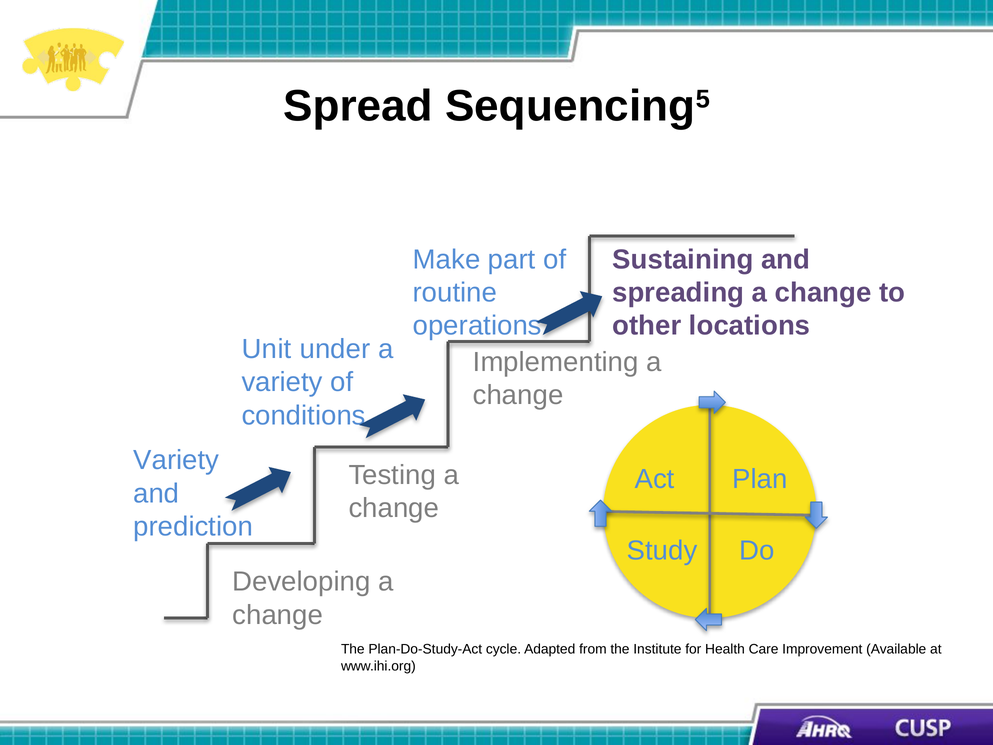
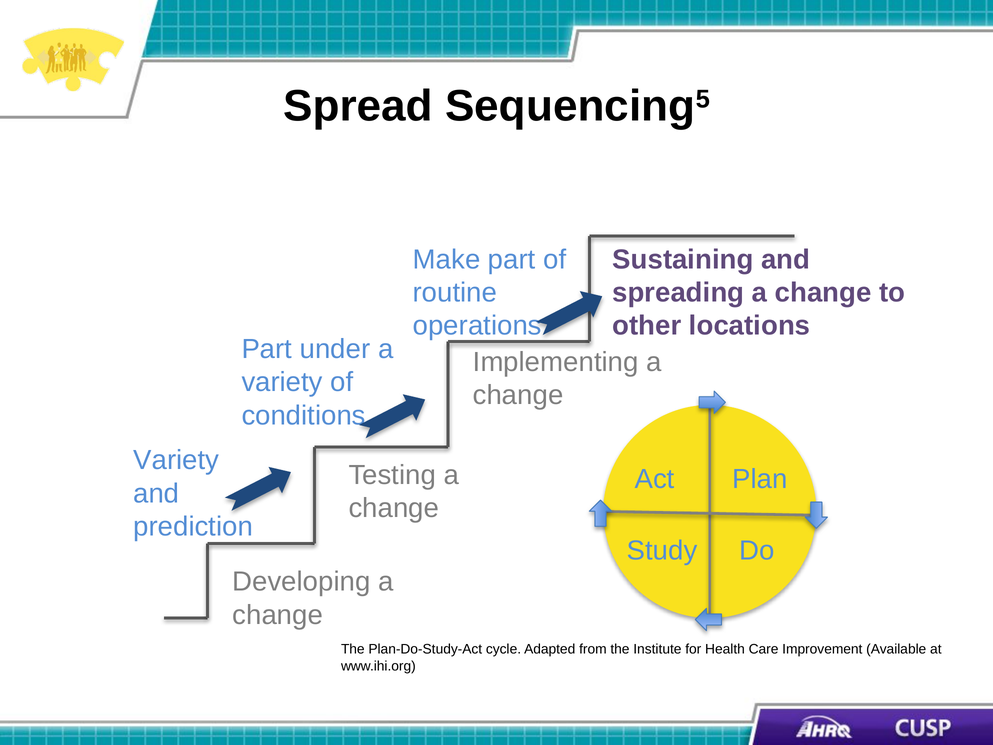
Unit: Unit -> Part (267, 349)
